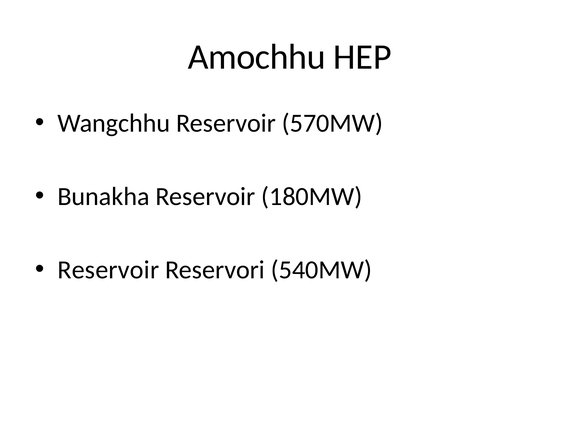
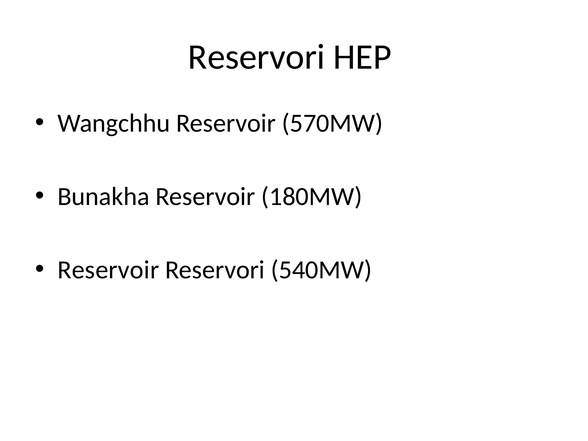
Amochhu: Amochhu -> Reservori (257, 57)
